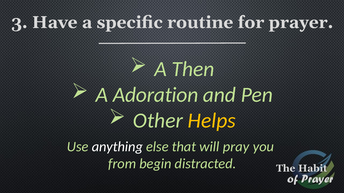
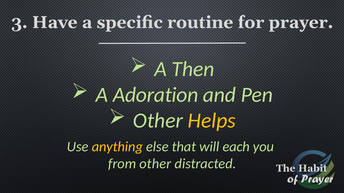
anything colour: white -> yellow (117, 147)
pray: pray -> each (236, 147)
from begin: begin -> other (155, 164)
